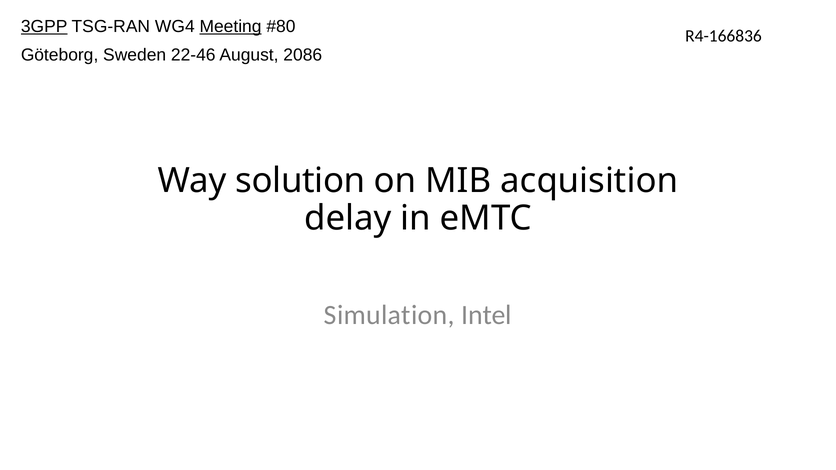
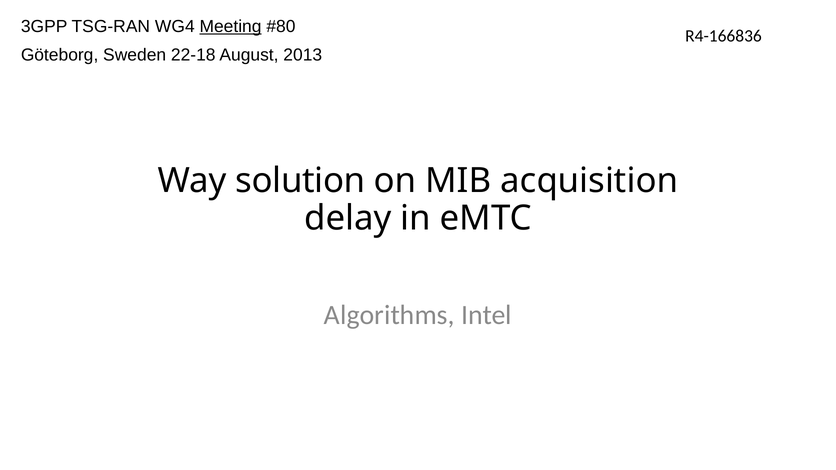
3GPP underline: present -> none (44, 26)
22-46: 22-46 -> 22-18 (193, 55)
2086: 2086 -> 2013 (303, 55)
Simulation: Simulation -> Algorithms (389, 315)
